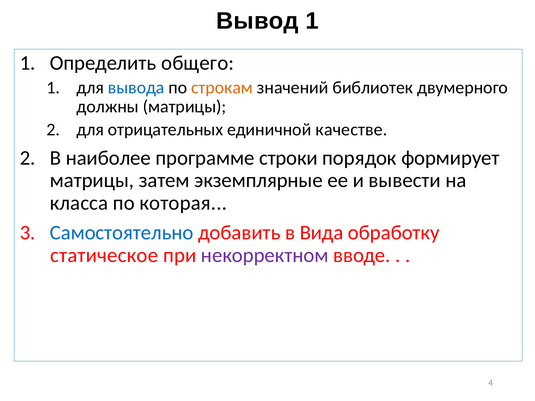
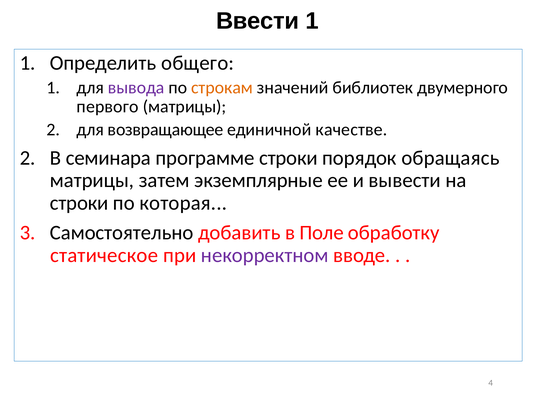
Вывод: Вывод -> Ввести (258, 21)
вывода colour: blue -> purple (136, 88)
должны: должны -> первого (108, 107)
отрицательных: отрицательных -> возвращающее (166, 130)
наиболее: наиболее -> семинара (108, 158)
формирует: формирует -> обращаясь (450, 158)
класса: класса -> строки (79, 203)
Самостоятельно colour: blue -> black (122, 233)
Вида: Вида -> Поле (322, 233)
